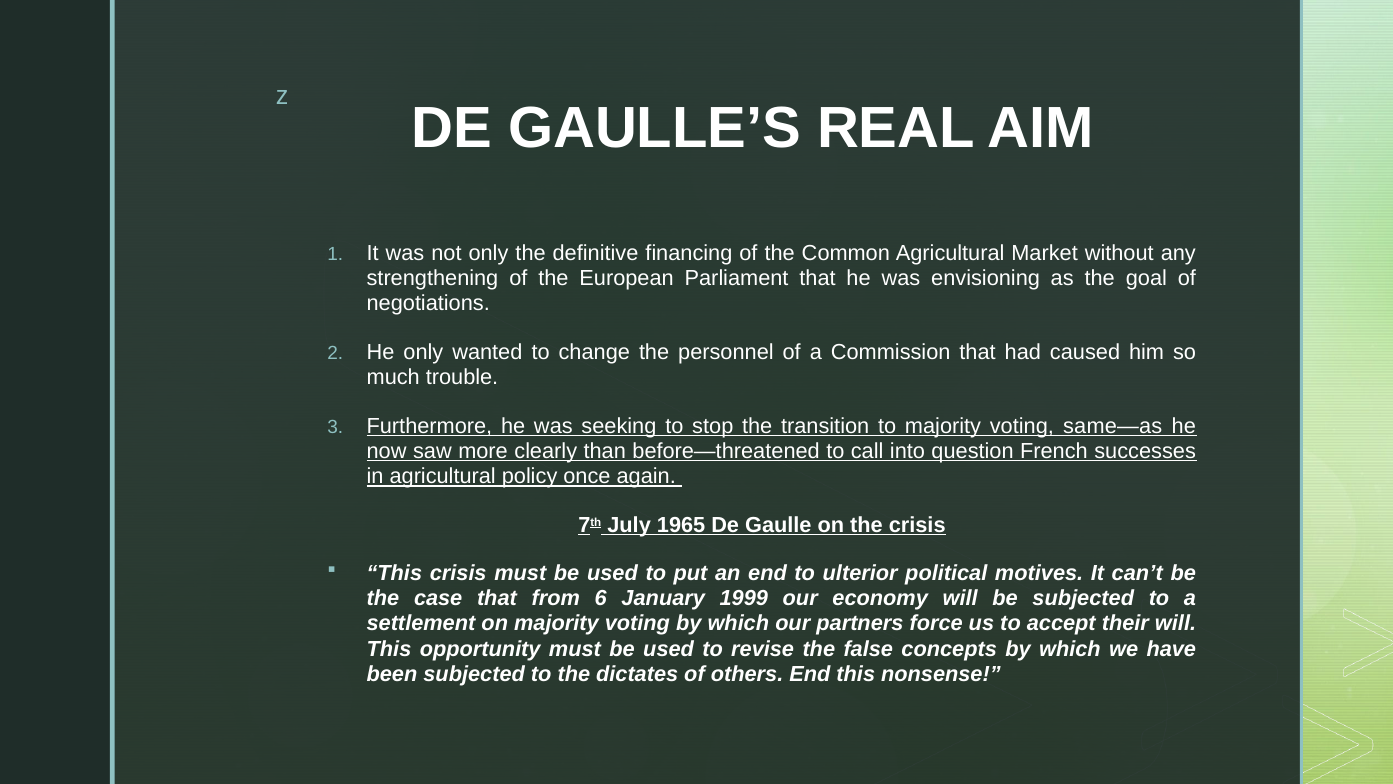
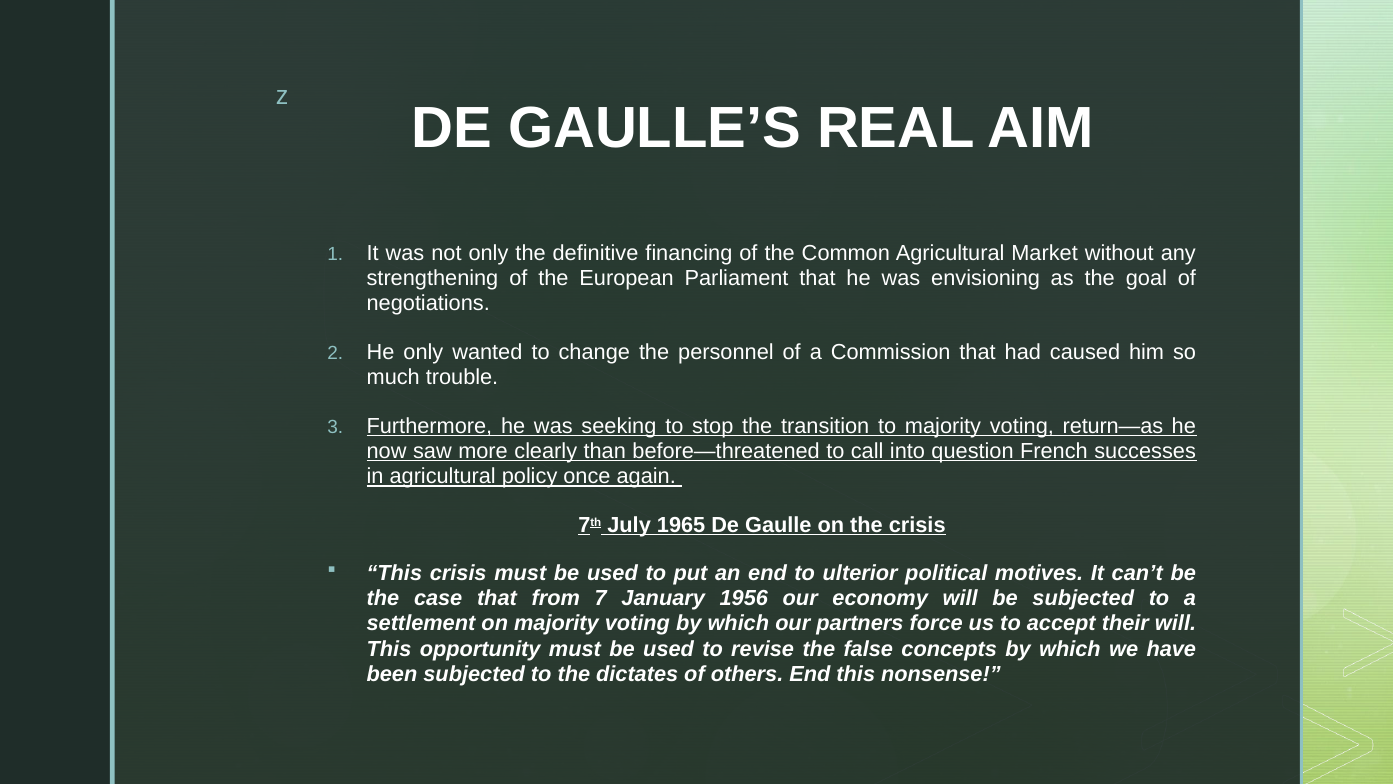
same—as: same—as -> return—as (1113, 426)
6: 6 -> 7 (601, 598)
1999: 1999 -> 1956 (744, 598)
